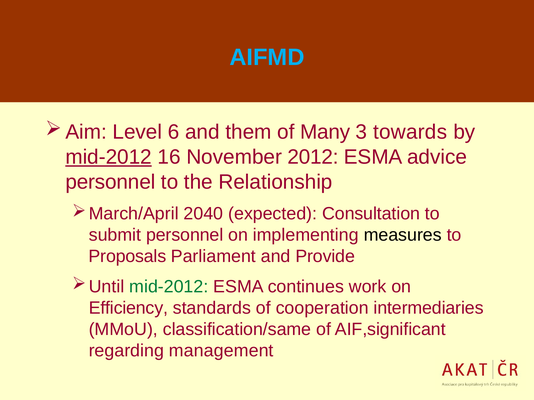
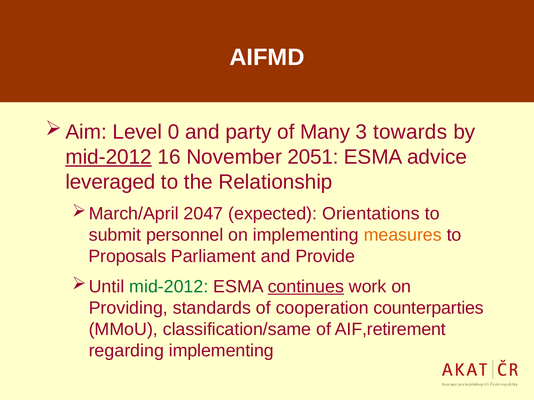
AIFMD colour: light blue -> white (267, 57)
6: 6 -> 0 (174, 132)
them: them -> party (248, 132)
2012: 2012 -> 2051 (313, 157)
personnel: personnel -> leveraged (110, 182)
2040: 2040 -> 2047 (203, 214)
Consultation: Consultation -> Orientations (371, 214)
measures colour: black -> orange (403, 235)
continues underline: none -> present (306, 287)
Efficiency: Efficiency -> Providing (128, 308)
intermediaries: intermediaries -> counterparties (429, 308)
AIF,significant: AIF,significant -> AIF,retirement (390, 330)
regarding management: management -> implementing (221, 351)
